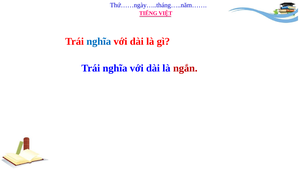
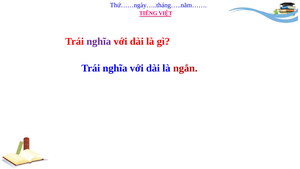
nghĩa colour: blue -> purple (99, 41)
